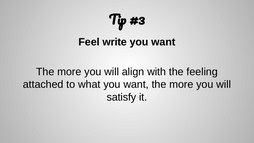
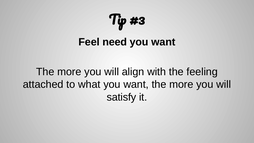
write: write -> need (115, 42)
